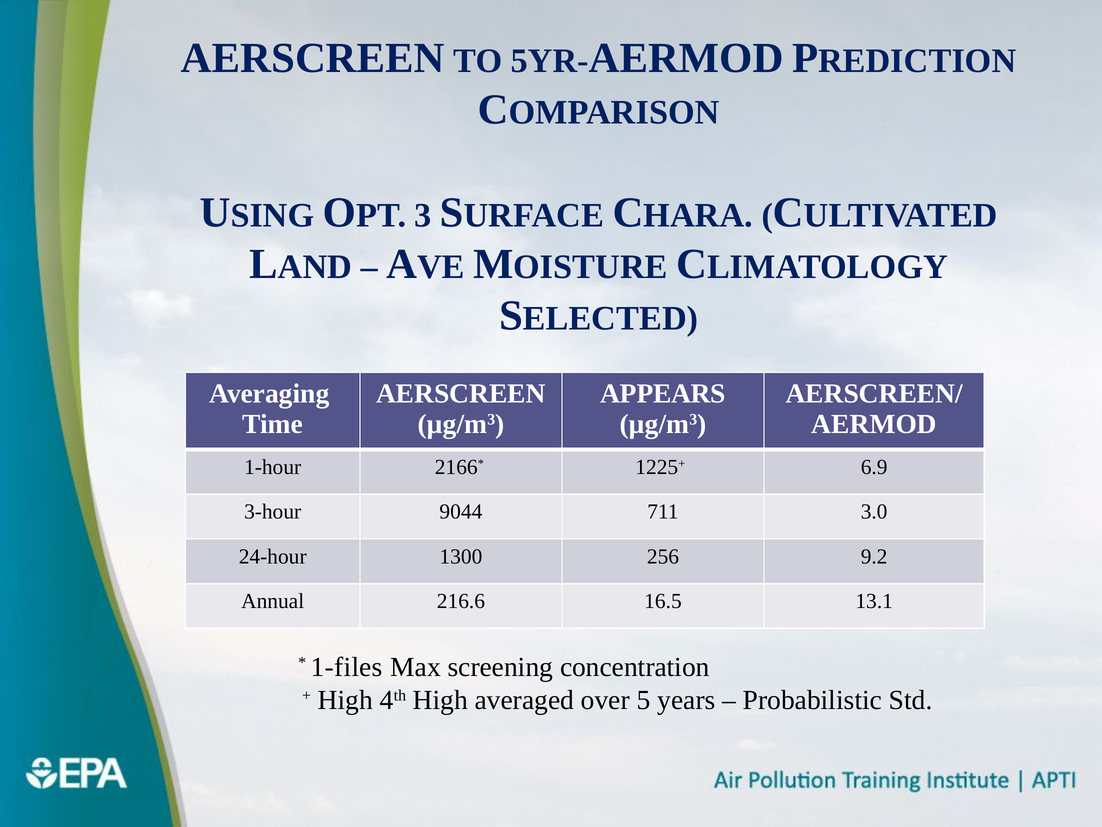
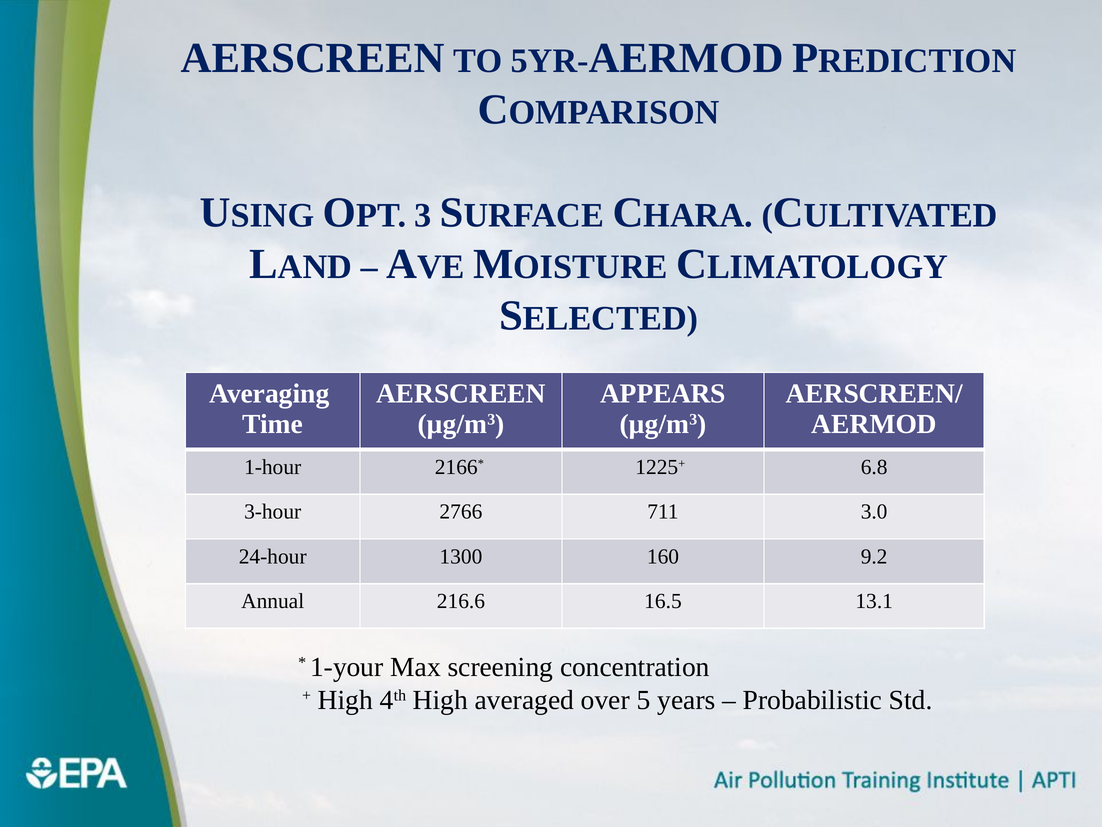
6.9: 6.9 -> 6.8 (874, 467)
9044: 9044 -> 2766 (461, 511)
256: 256 -> 160 (663, 556)
1-files: 1-files -> 1-your (347, 667)
